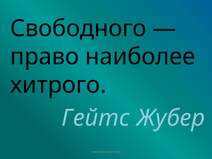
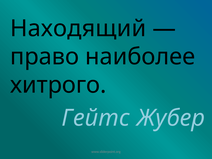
Свободного: Свободного -> Находящий (78, 28)
